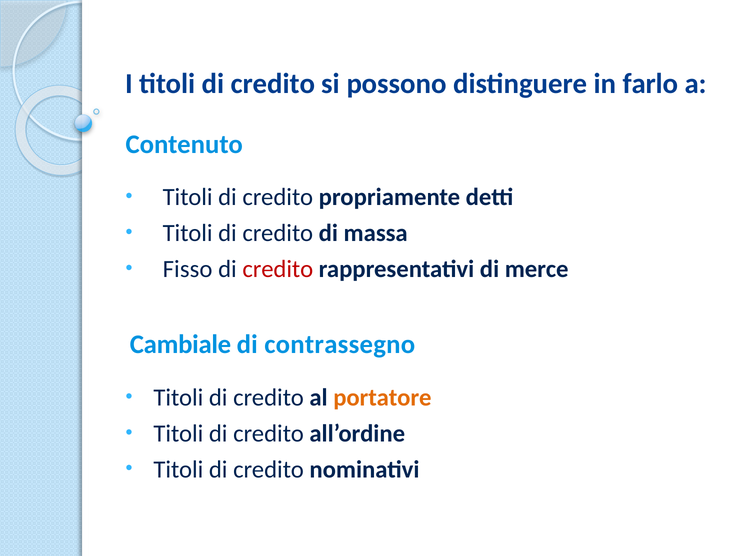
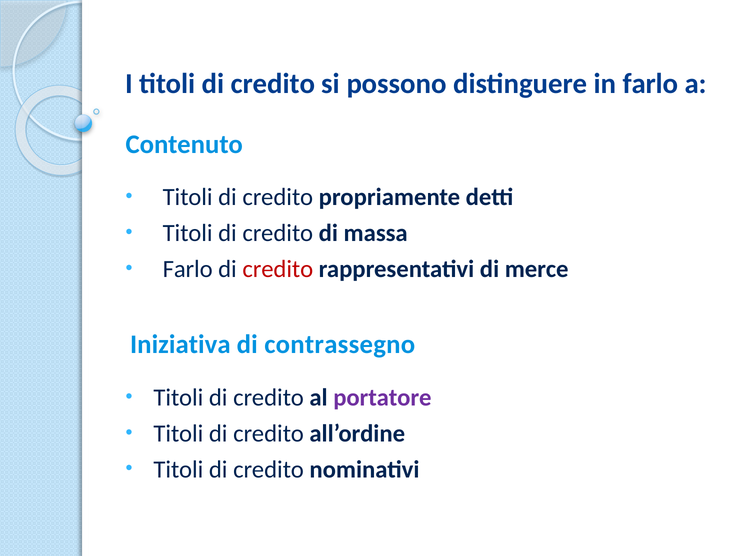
Fisso: Fisso -> Farlo (188, 269)
Cambiale: Cambiale -> Iniziativa (180, 344)
portatore colour: orange -> purple (382, 398)
